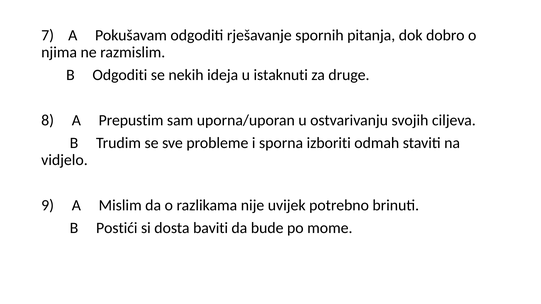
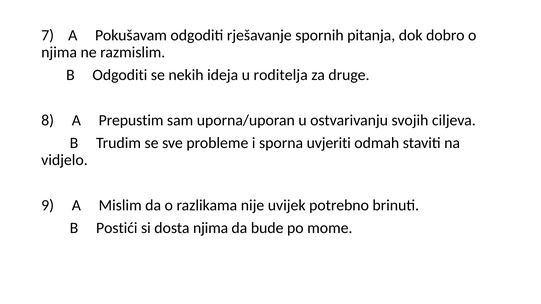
istaknuti: istaknuti -> roditelja (281, 75)
izboriti: izboriti -> uvjeriti (329, 143)
dosta baviti: baviti -> njima (211, 228)
